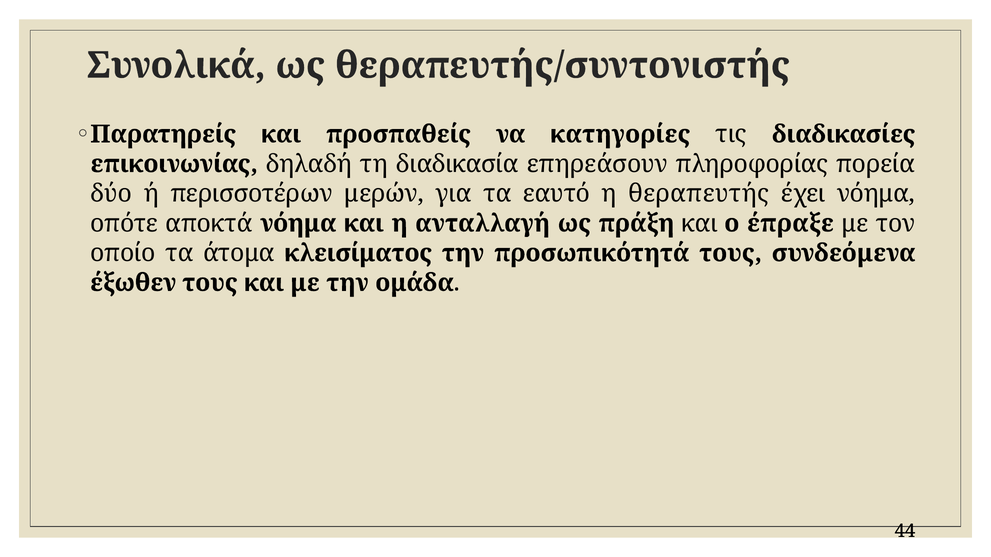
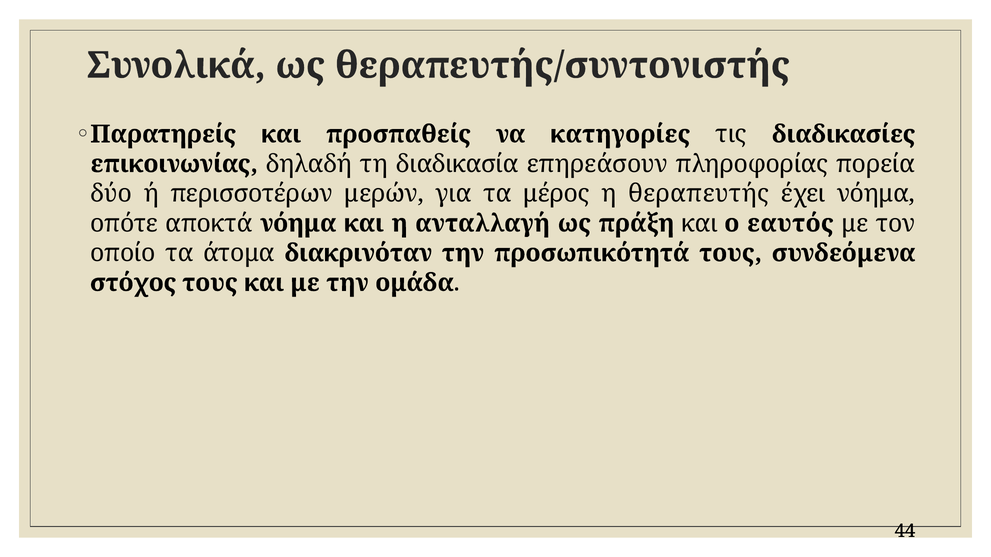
εαυτό: εαυτό -> μέρος (556, 194)
έπραξε: έπραξε -> εαυτός (790, 224)
κλεισίματος: κλεισίματος -> διακρινόταν (358, 253)
έξωθεν: έξωθεν -> στόχος (133, 283)
